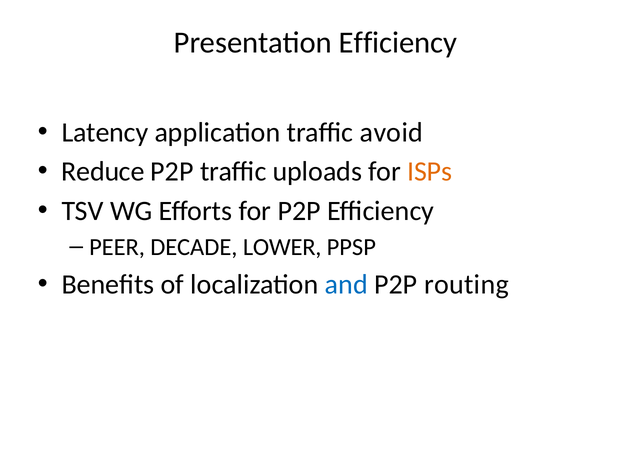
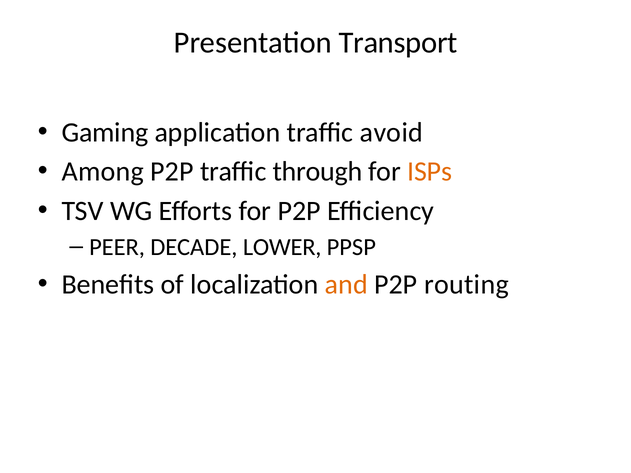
Presentation Efficiency: Efficiency -> Transport (398, 43)
Latency: Latency -> Gaming (105, 132)
Reduce: Reduce -> Among (103, 172)
uploads: uploads -> through (317, 172)
and colour: blue -> orange (346, 285)
